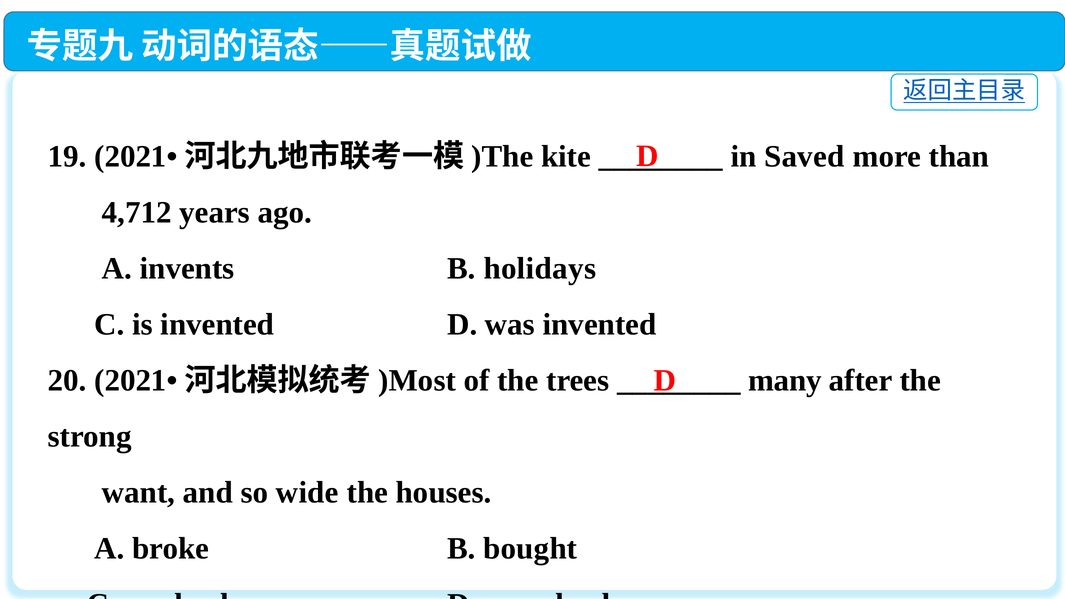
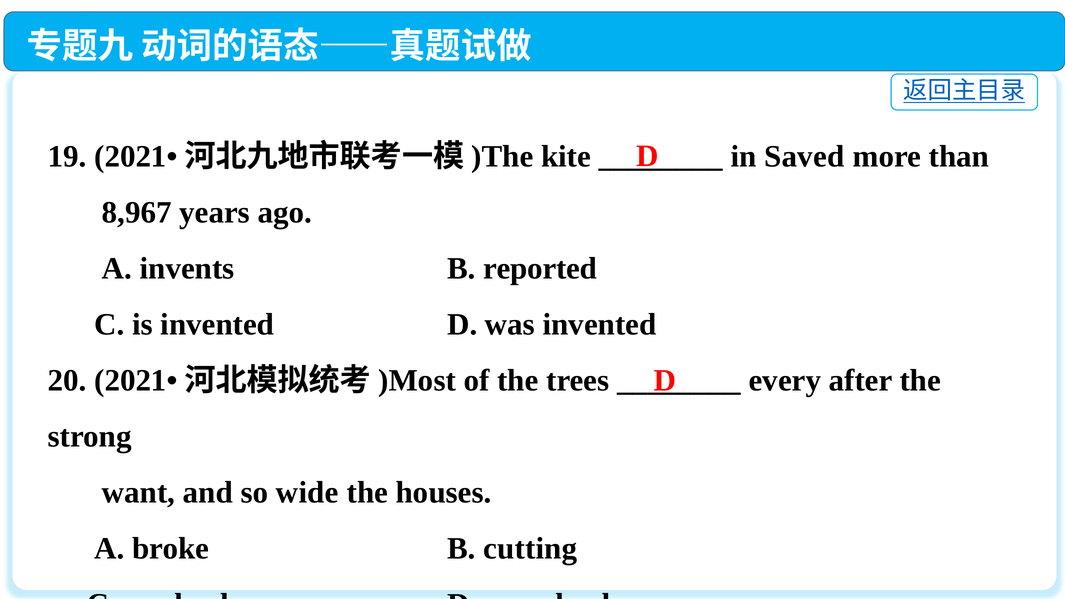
4,712: 4,712 -> 8,967 (137, 213)
holidays: holidays -> reported (540, 269)
many: many -> every (785, 381)
bought: bought -> cutting (530, 548)
